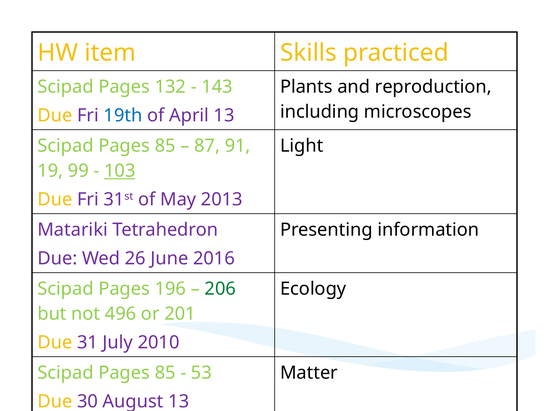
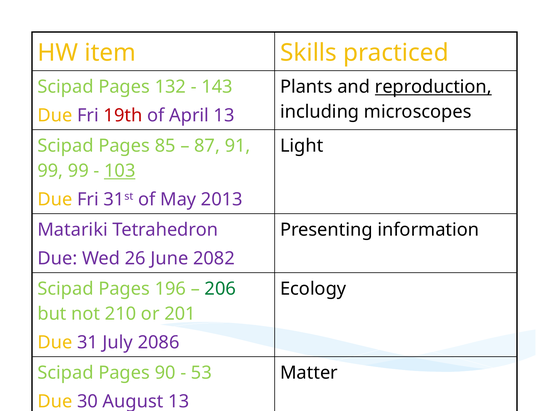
reproduction underline: none -> present (433, 87)
19th colour: blue -> red (123, 115)
19: 19 -> 99 (50, 171)
2016: 2016 -> 2082 (214, 258)
496: 496 -> 210 (121, 314)
2010: 2010 -> 2086 (159, 342)
85: 85 -> 90 (165, 373)
